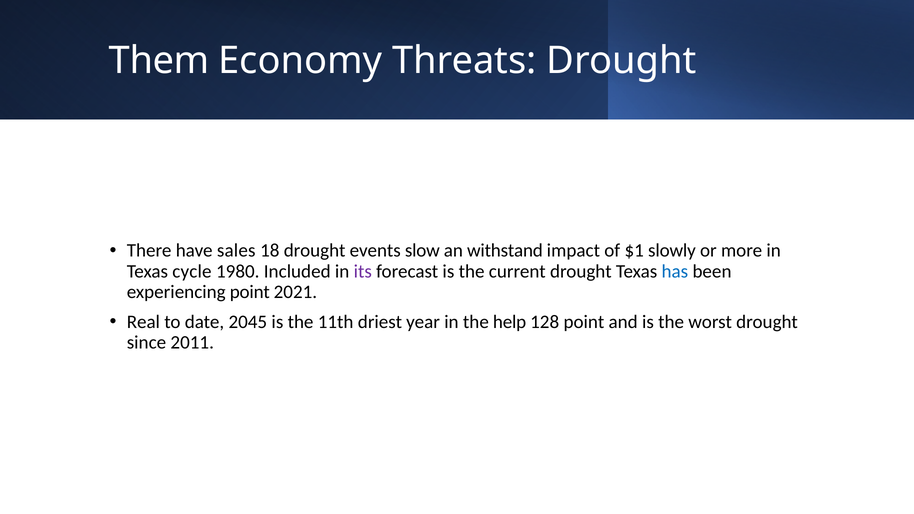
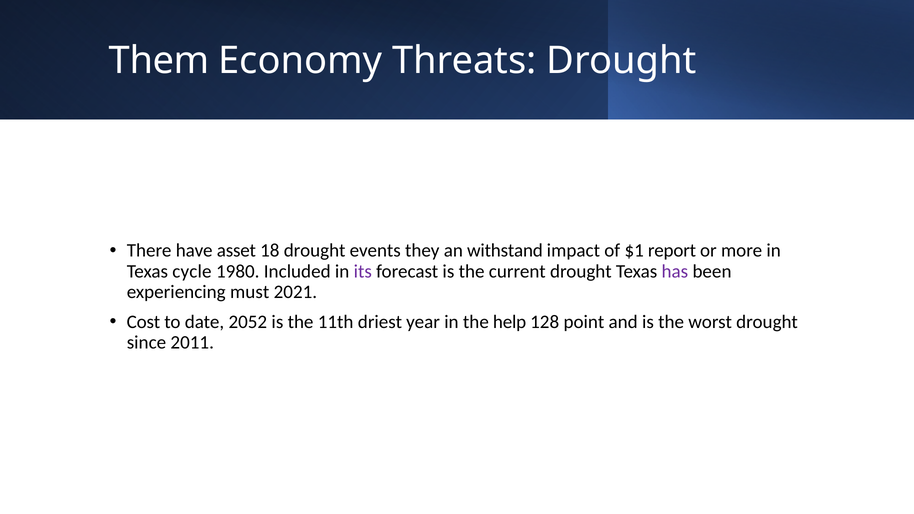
sales: sales -> asset (236, 251)
slow: slow -> they (422, 251)
slowly: slowly -> report (672, 251)
has colour: blue -> purple (675, 271)
experiencing point: point -> must (250, 292)
Real: Real -> Cost (143, 322)
2045: 2045 -> 2052 (248, 322)
